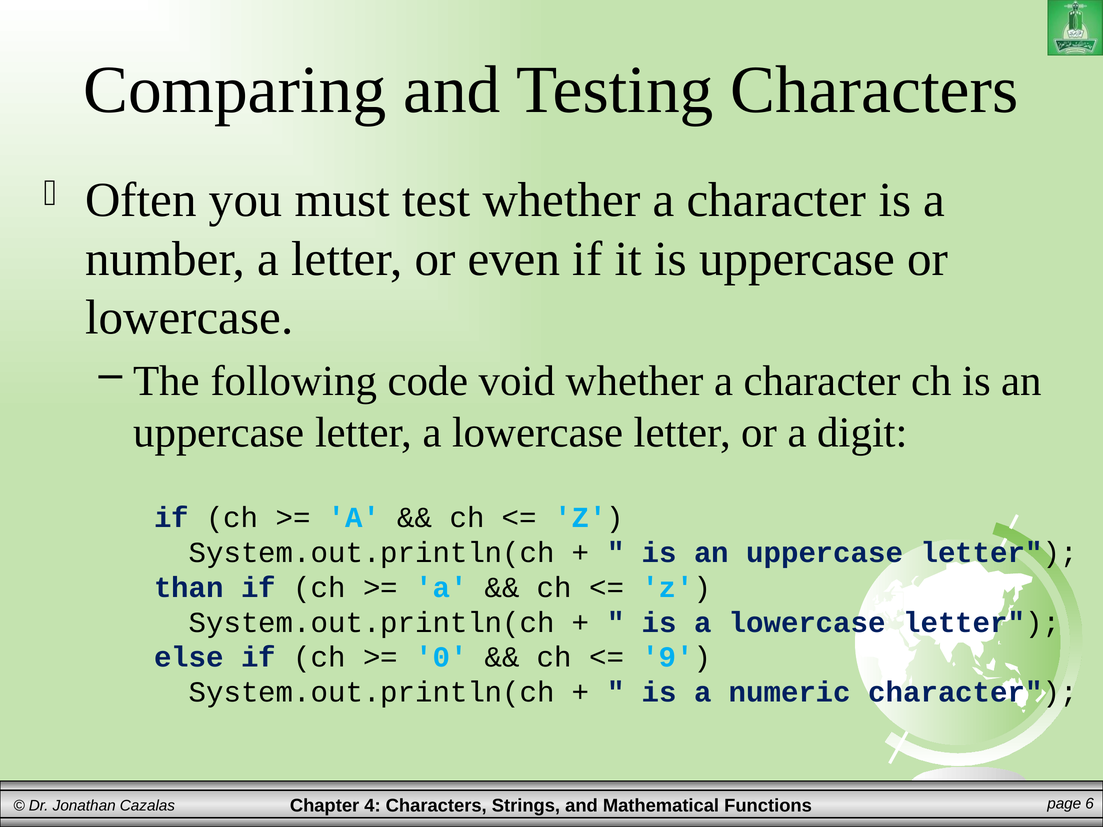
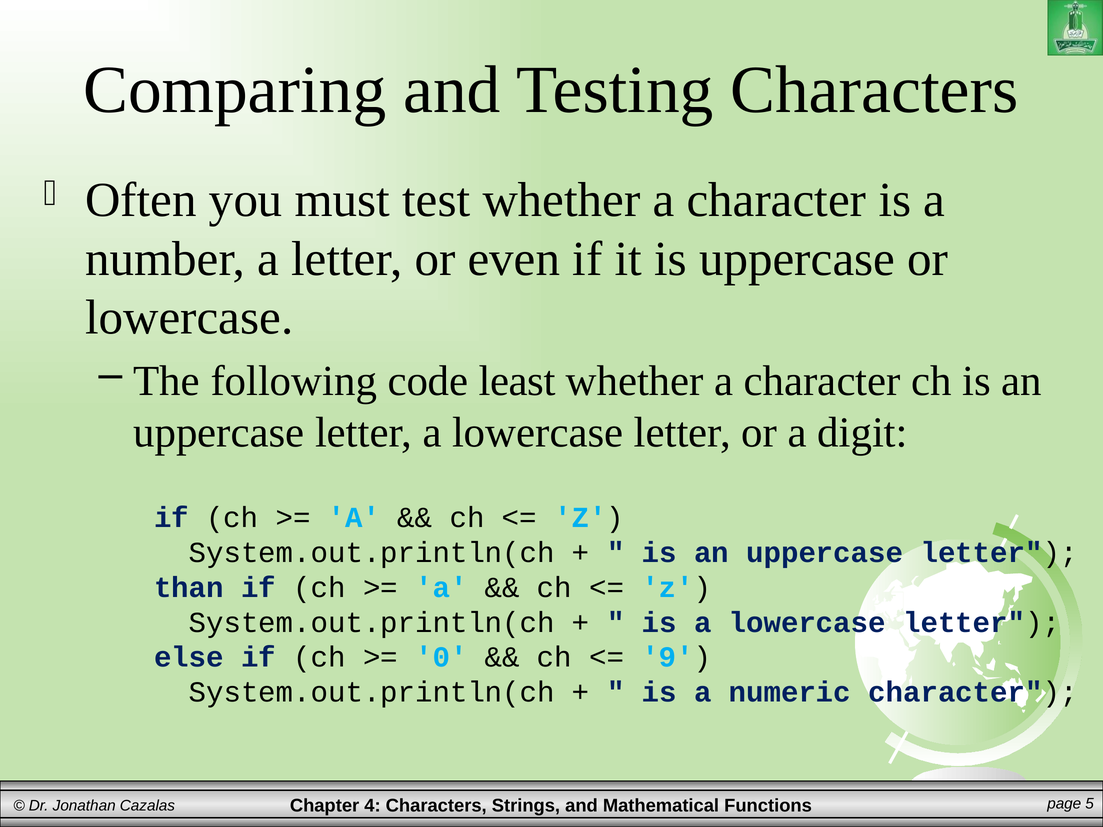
void: void -> least (517, 381)
6: 6 -> 5 (1090, 804)
